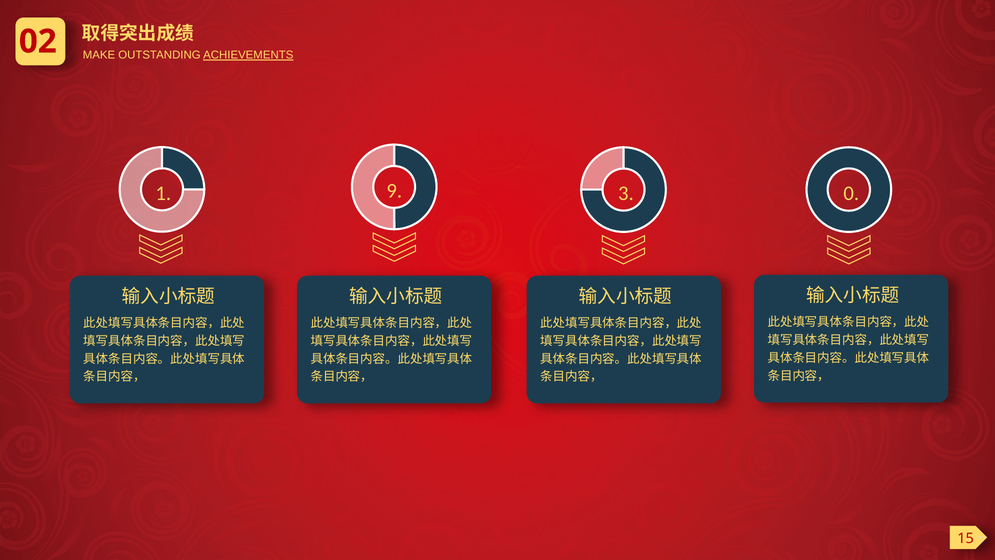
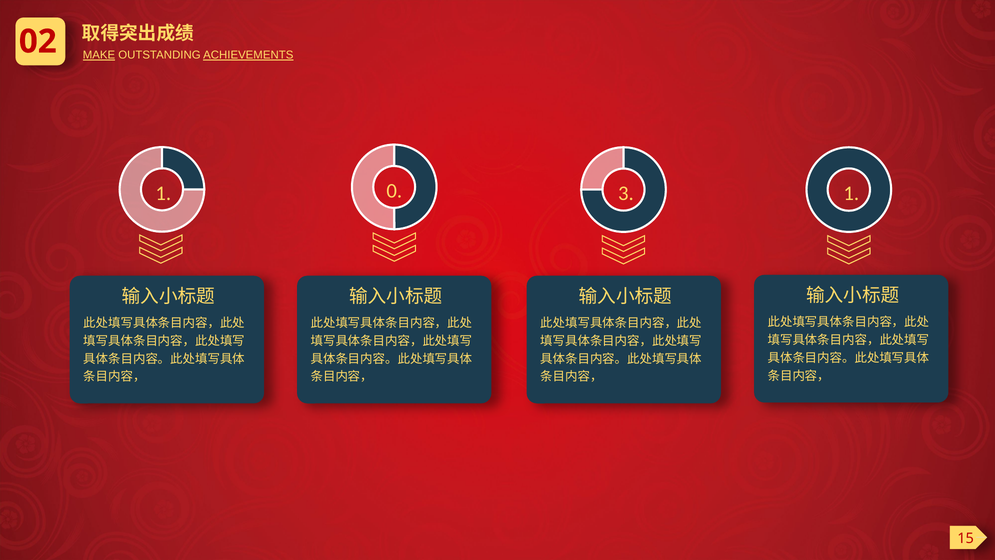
MAKE underline: none -> present (99, 55)
9: 9 -> 0 (394, 191)
3 0: 0 -> 1 (851, 193)
